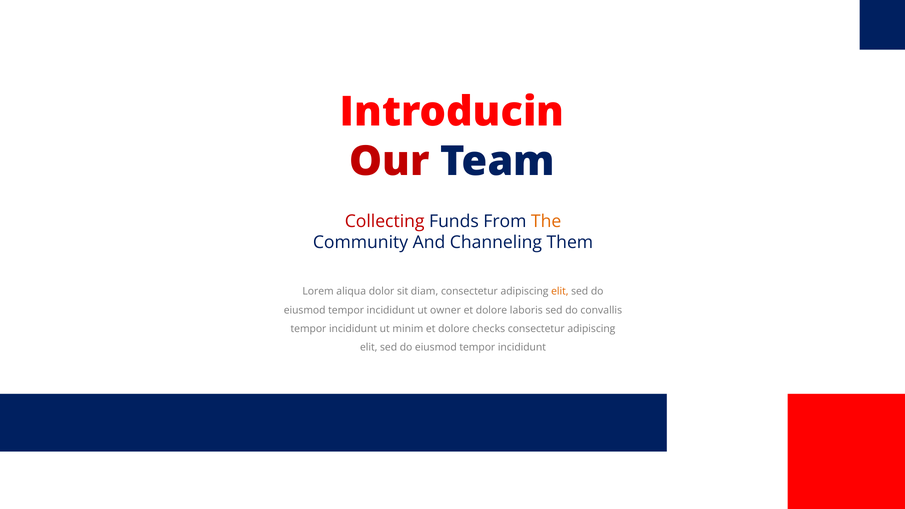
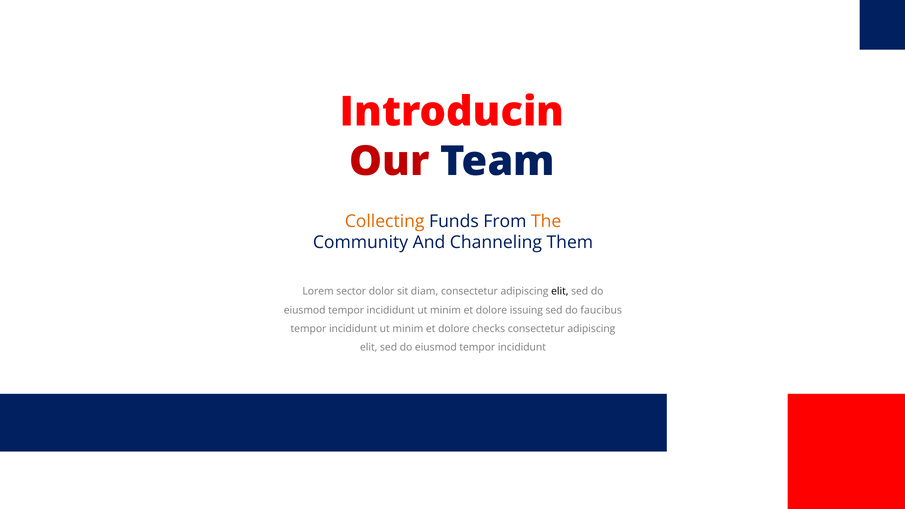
Collecting colour: red -> orange (385, 221)
aliqua: aliqua -> sector (351, 292)
elit colour: orange -> black (560, 292)
owner: owner -> minim (446, 310)
laboris: laboris -> issuing (526, 310)
convallis: convallis -> faucibus (601, 310)
